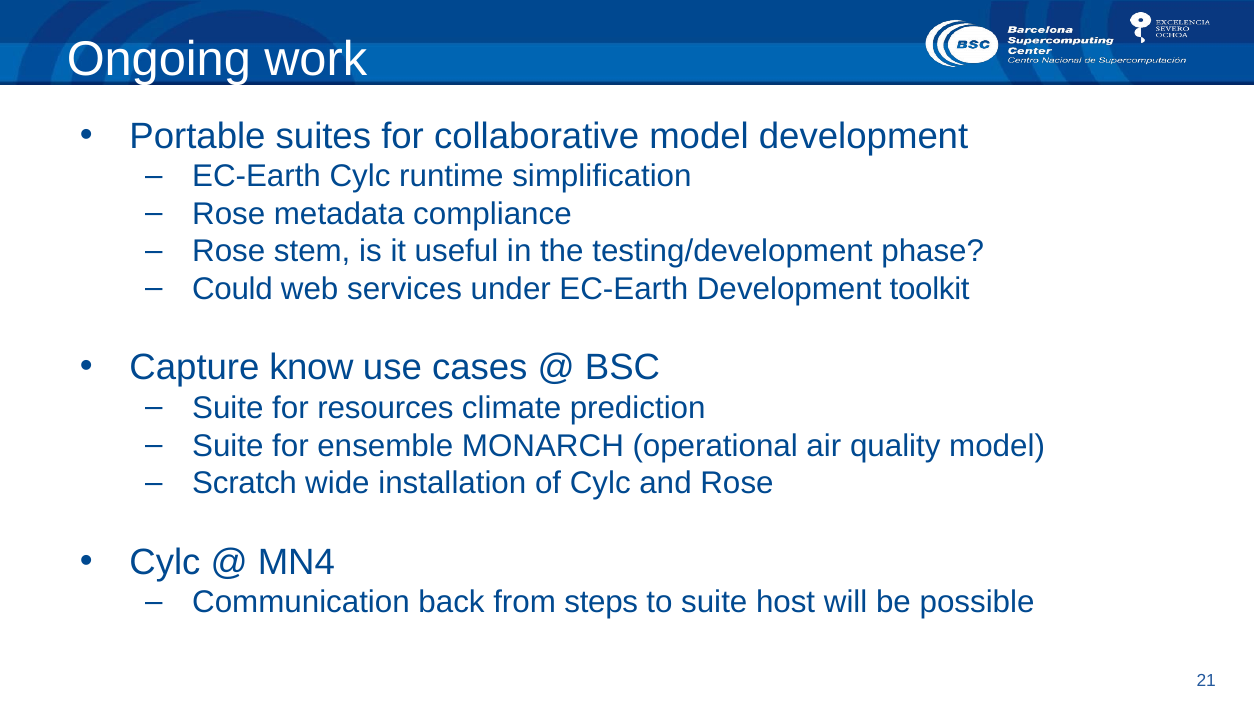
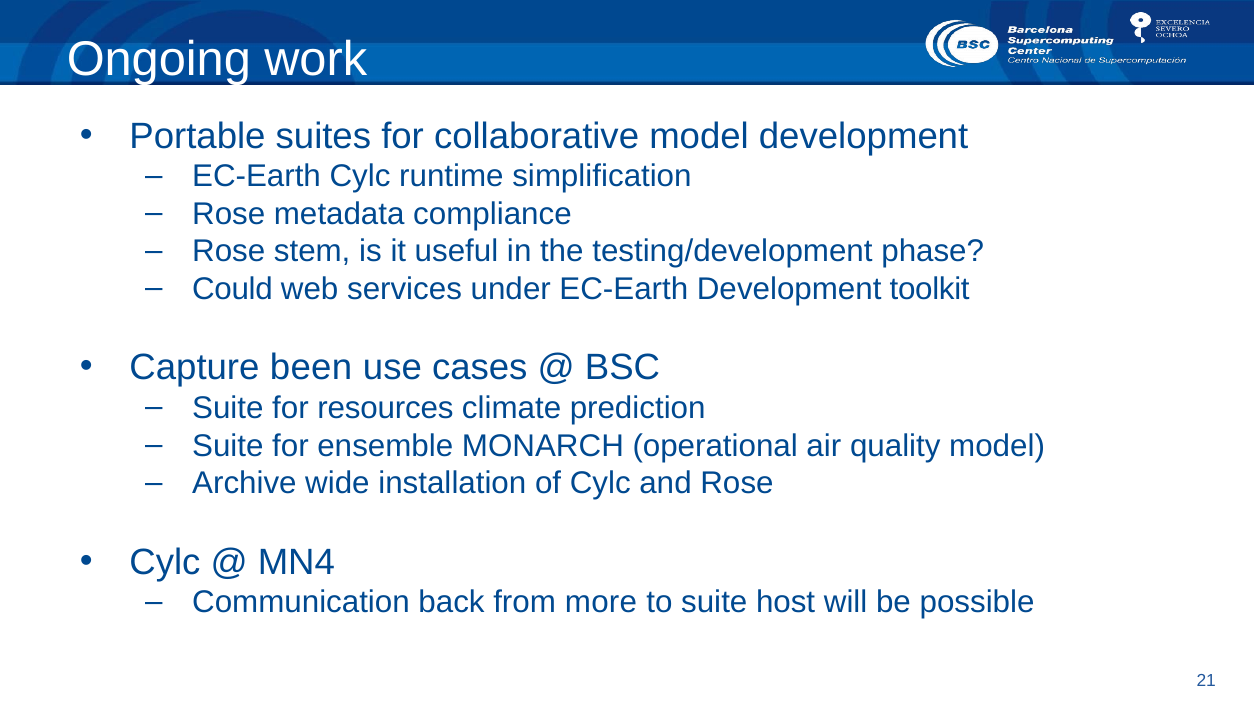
know: know -> been (311, 368)
Scratch: Scratch -> Archive (244, 484)
steps: steps -> more (601, 603)
